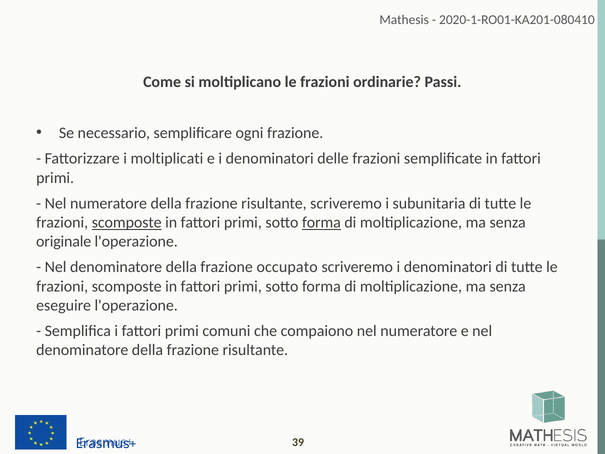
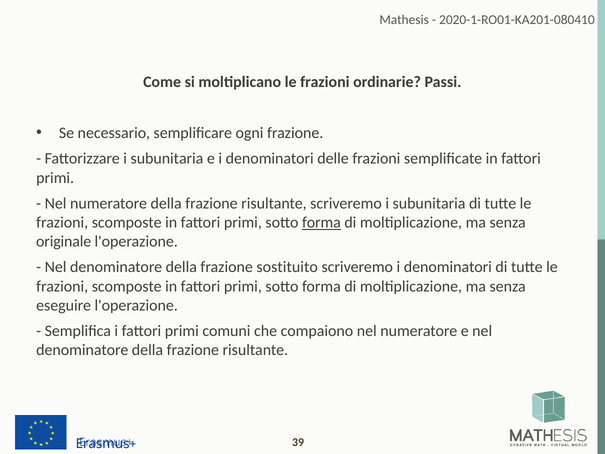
Fattorizzare i moltiplicati: moltiplicati -> subunitaria (167, 158)
scomposte underline: present -> none (127, 222)
occupato: occupato -> sostituito (287, 267)
